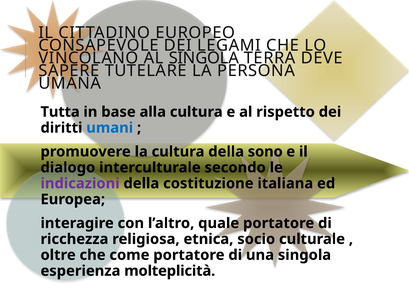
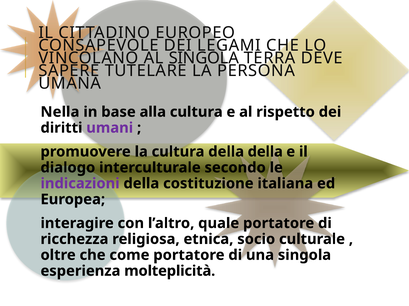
Tutta: Tutta -> Nella (60, 112)
umani colour: blue -> purple (110, 128)
della sono: sono -> della (265, 152)
